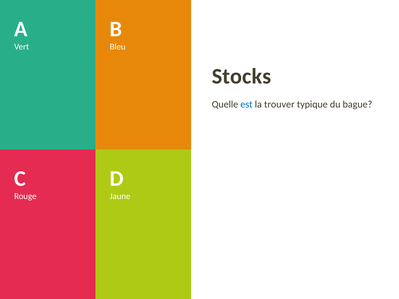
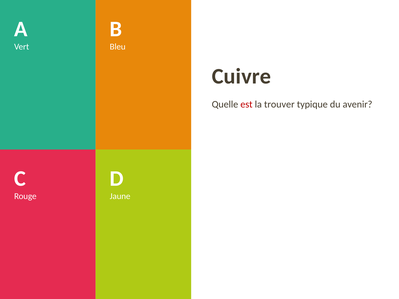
Stocks: Stocks -> Cuivre (241, 76)
est colour: blue -> red (246, 105)
bague: bague -> avenir (357, 105)
